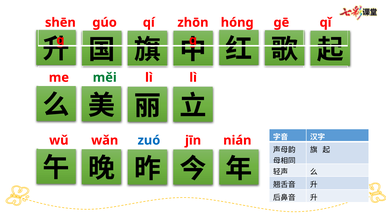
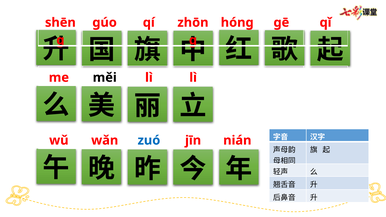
měi colour: green -> black (105, 78)
